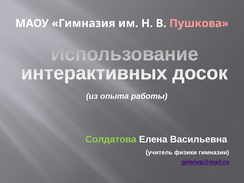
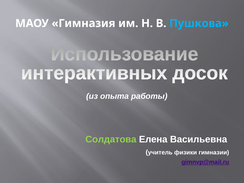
Пушкова colour: pink -> light blue (199, 23)
